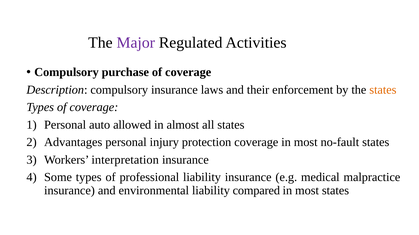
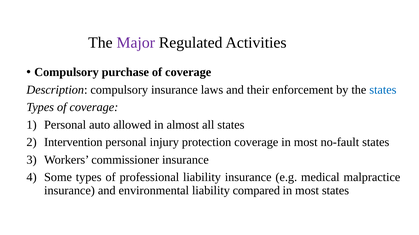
states colour: orange -> blue (383, 90)
Advantages: Advantages -> Intervention (73, 143)
interpretation: interpretation -> commissioner (125, 160)
